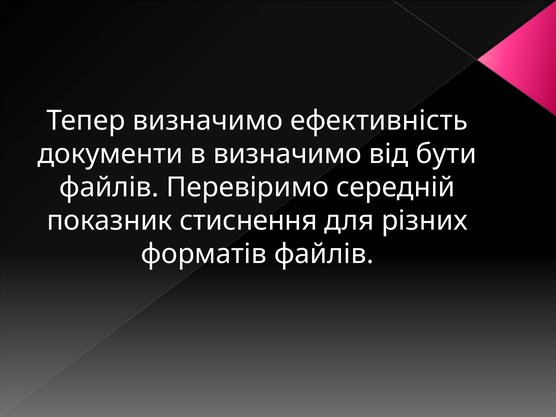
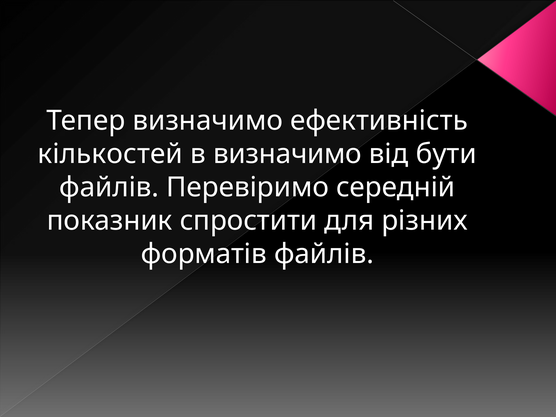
документи: документи -> кількостей (110, 154)
стиснення: стиснення -> спростити (248, 221)
